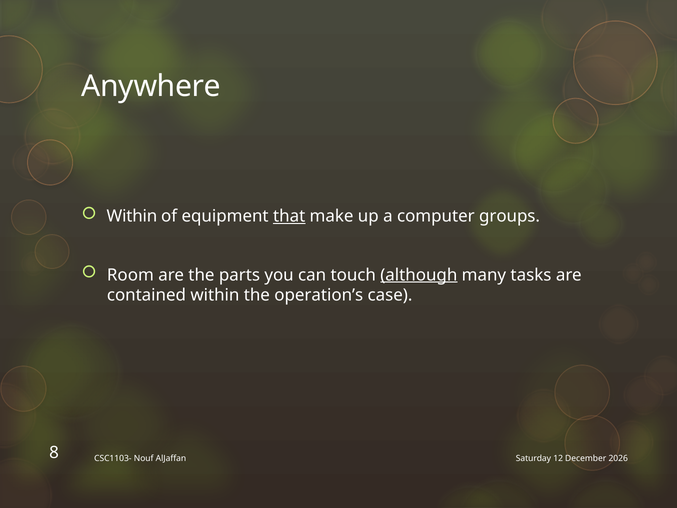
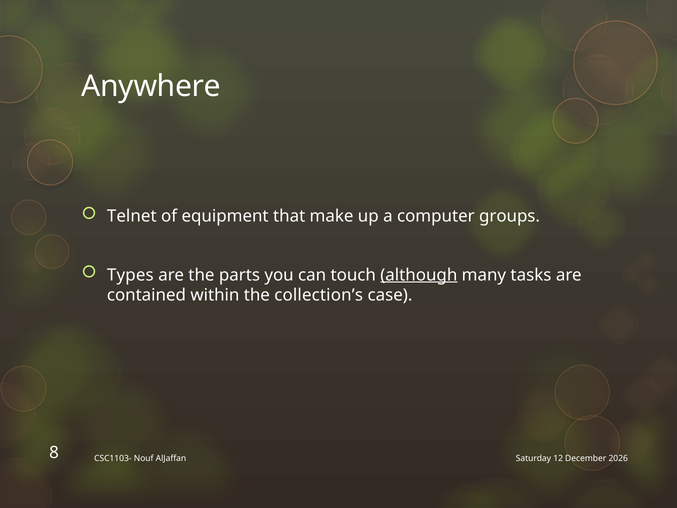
Within: Within -> Telnet (132, 216)
that underline: present -> none (289, 216)
Room: Room -> Types (130, 275)
operation’s: operation’s -> collection’s (319, 295)
